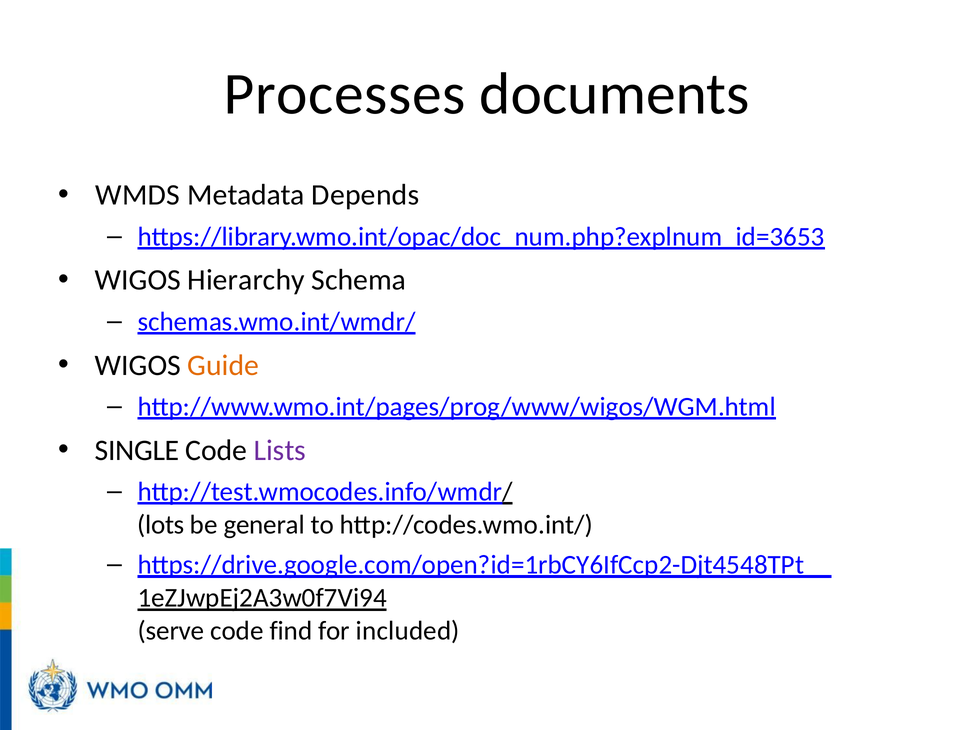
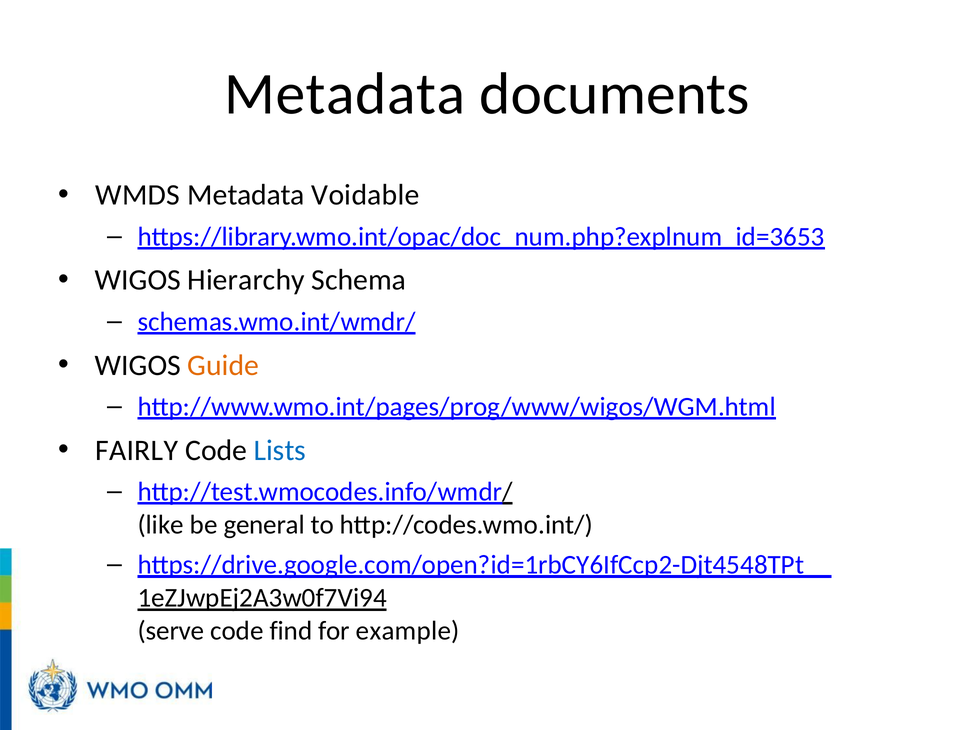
Processes: Processes -> Metadata (345, 94)
Depends: Depends -> Voidable (366, 195)
SINGLE: SINGLE -> FAIRLY (137, 451)
Lists colour: purple -> blue (280, 451)
lots: lots -> like (161, 525)
included: included -> example (408, 631)
